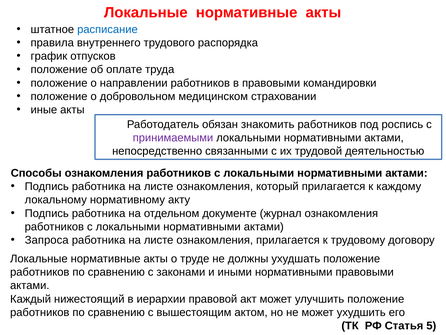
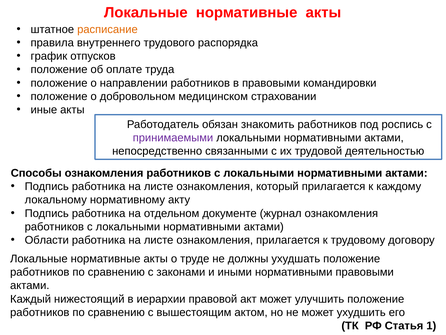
расписание colour: blue -> orange (107, 29)
Запроса: Запроса -> Области (47, 240)
5: 5 -> 1 (431, 325)
